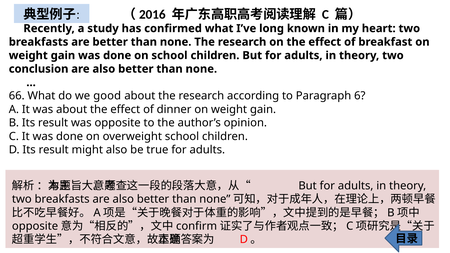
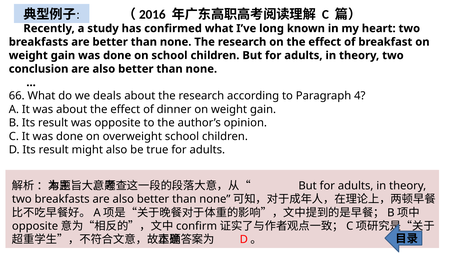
good: good -> deals (107, 96)
6: 6 -> 4 (360, 96)
